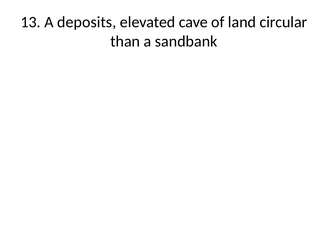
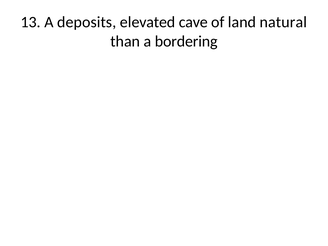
circular: circular -> natural (283, 22)
sandbank: sandbank -> bordering (186, 41)
